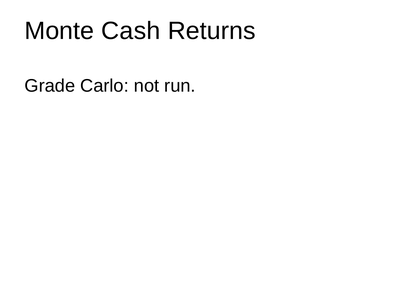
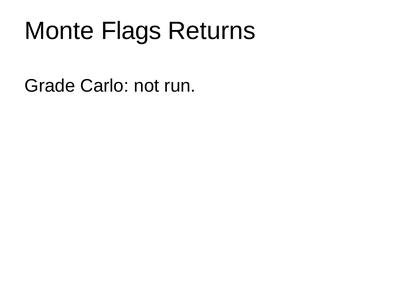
Cash: Cash -> Flags (131, 31)
